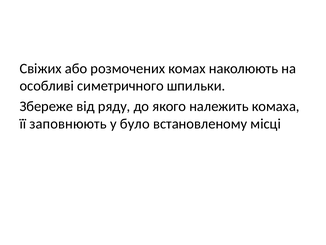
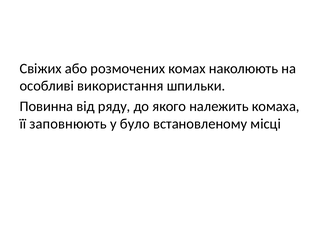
симетричного: симетричного -> використання (120, 86)
Збереже: Збереже -> Повинна (46, 106)
